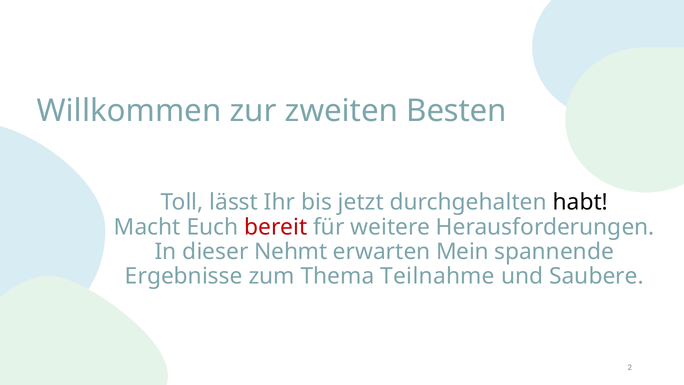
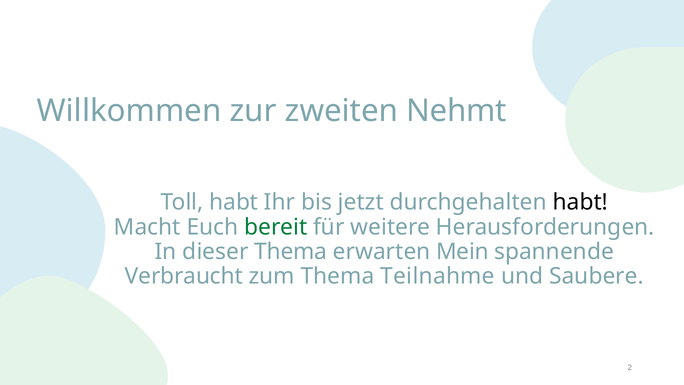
Besten: Besten -> Nehmt (456, 111)
Toll lässt: lässt -> habt (234, 202)
bereit colour: red -> green (276, 227)
dieser Nehmt: Nehmt -> Thema (291, 252)
Ergebnisse: Ergebnisse -> Verbraucht (184, 276)
